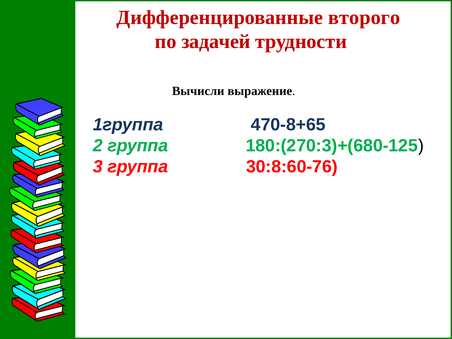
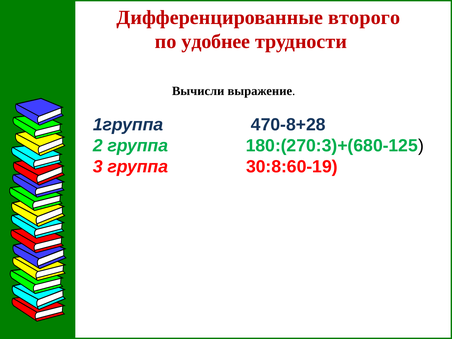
задачей: задачей -> удобнее (216, 42)
470-8+65: 470-8+65 -> 470-8+28 (288, 125)
30:8:60-76: 30:8:60-76 -> 30:8:60-19 (292, 167)
